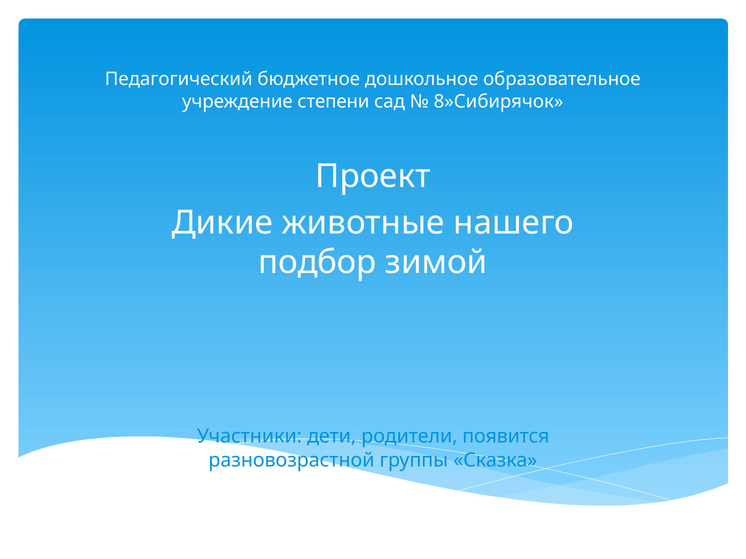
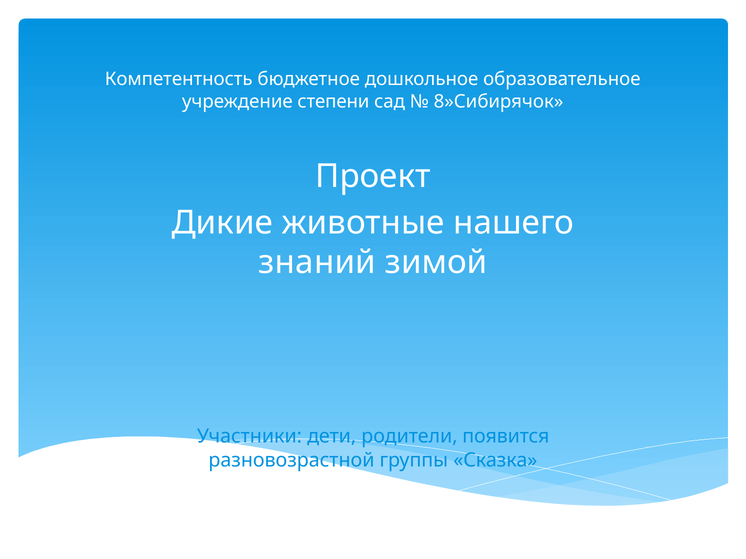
Педагогический: Педагогический -> Компетентность (179, 79)
подбор: подбор -> знаний (317, 263)
